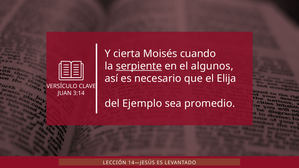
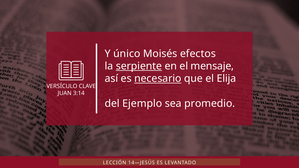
cierta: cierta -> único (127, 54)
cuando: cuando -> efectos (198, 54)
algunos: algunos -> mensaje (212, 66)
necesario underline: none -> present (158, 79)
